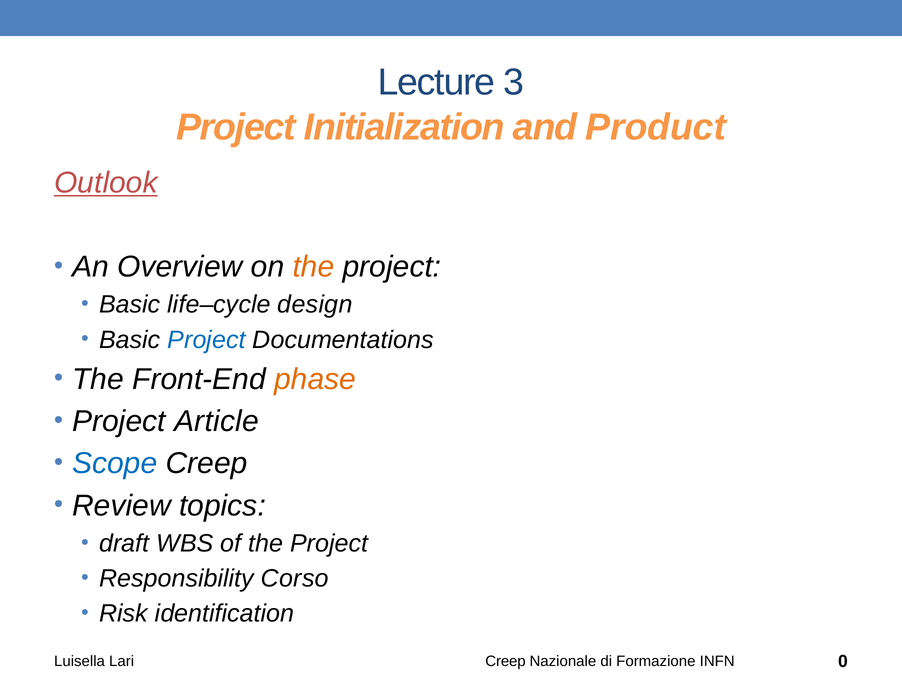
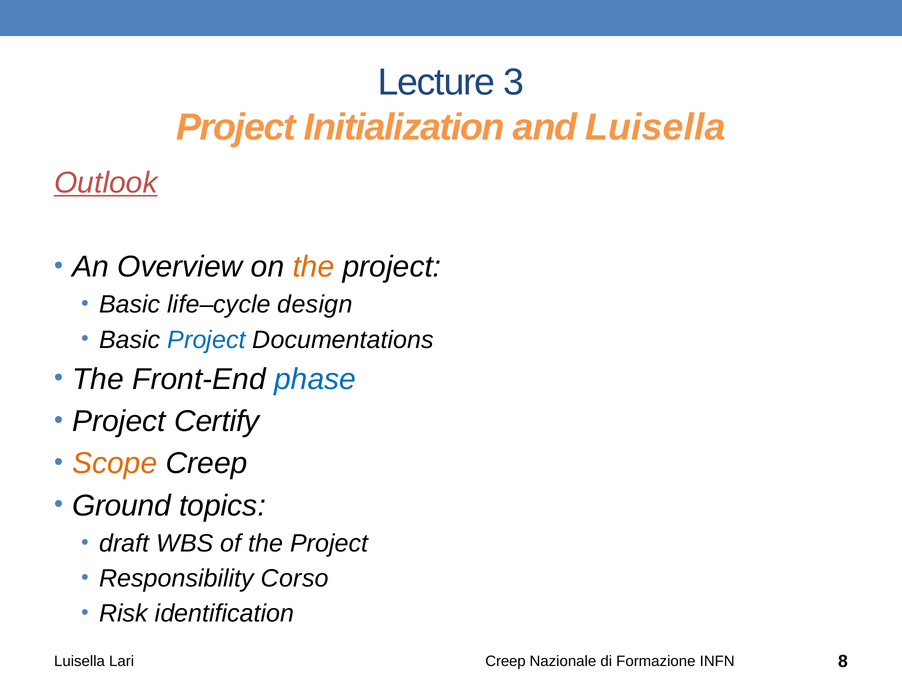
and Product: Product -> Luisella (655, 127)
phase colour: orange -> blue (315, 379)
Article: Article -> Certify (217, 421)
Scope colour: blue -> orange (115, 463)
Review: Review -> Ground (122, 505)
0: 0 -> 8 (843, 661)
